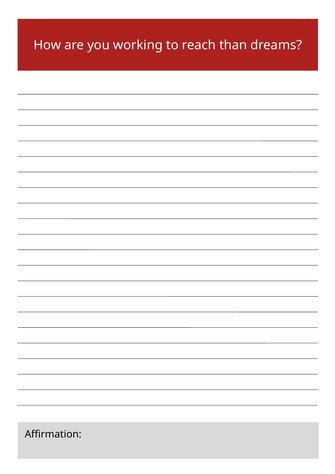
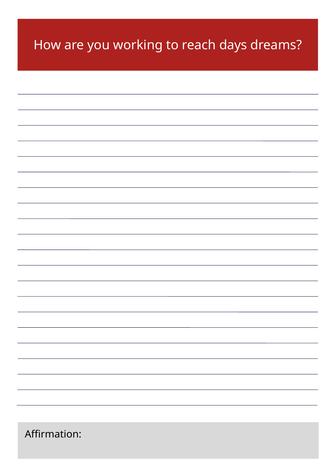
than: than -> days (233, 45)
